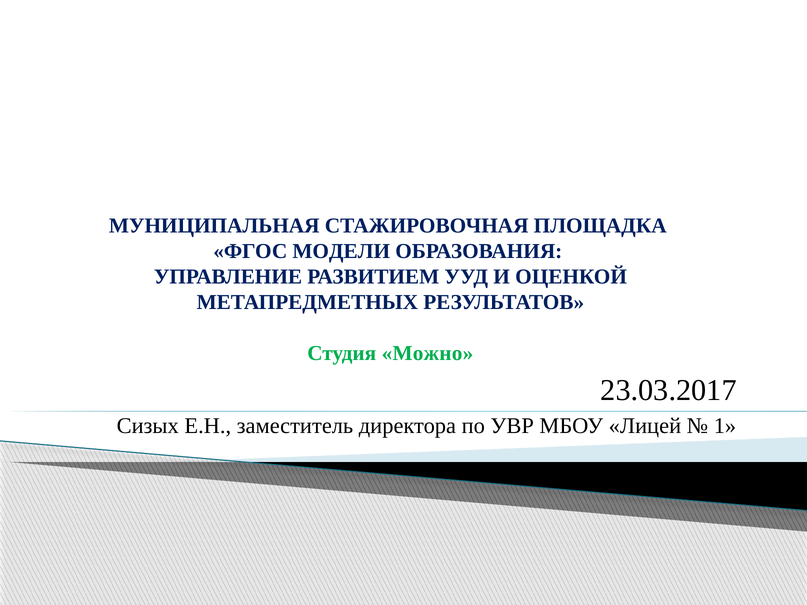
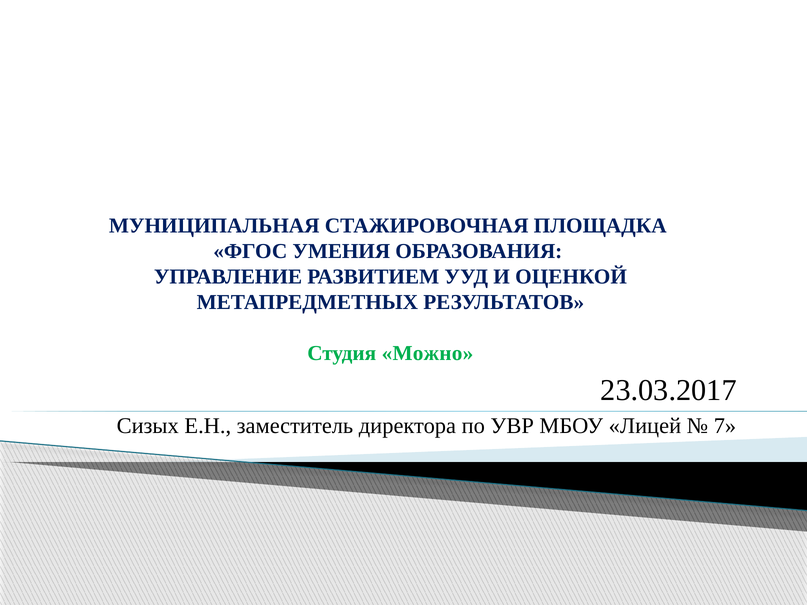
МОДЕЛИ: МОДЕЛИ -> УМЕНИЯ (341, 251)
1: 1 -> 7 (725, 426)
